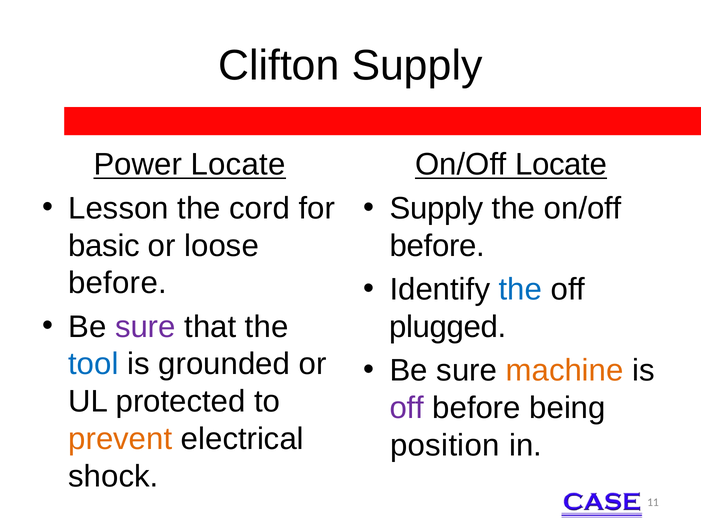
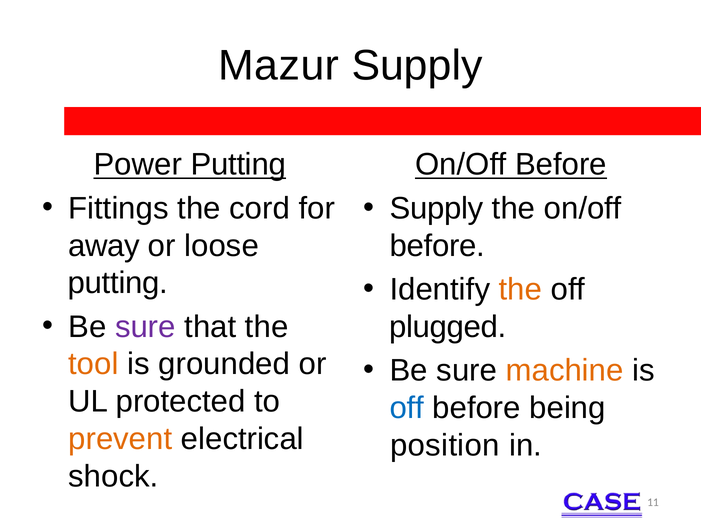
Clifton: Clifton -> Mazur (279, 66)
Power Locate: Locate -> Putting (238, 165)
Locate: Locate -> Before (561, 165)
Lesson: Lesson -> Fittings (119, 208)
basic: basic -> away (104, 246)
before: before -> putting (118, 283)
the colour: blue -> orange (520, 289)
tool colour: blue -> orange (93, 364)
off colour: purple -> blue (407, 408)
